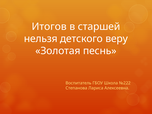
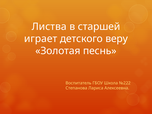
Итогов: Итогов -> Листва (49, 27)
нельзя: нельзя -> играет (41, 39)
